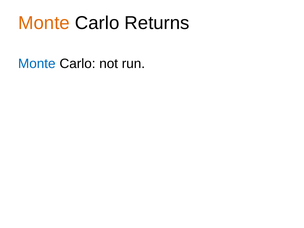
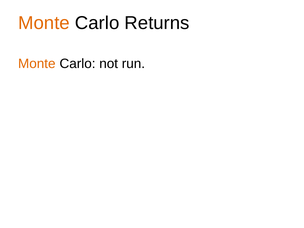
Monte colour: blue -> orange (37, 64)
